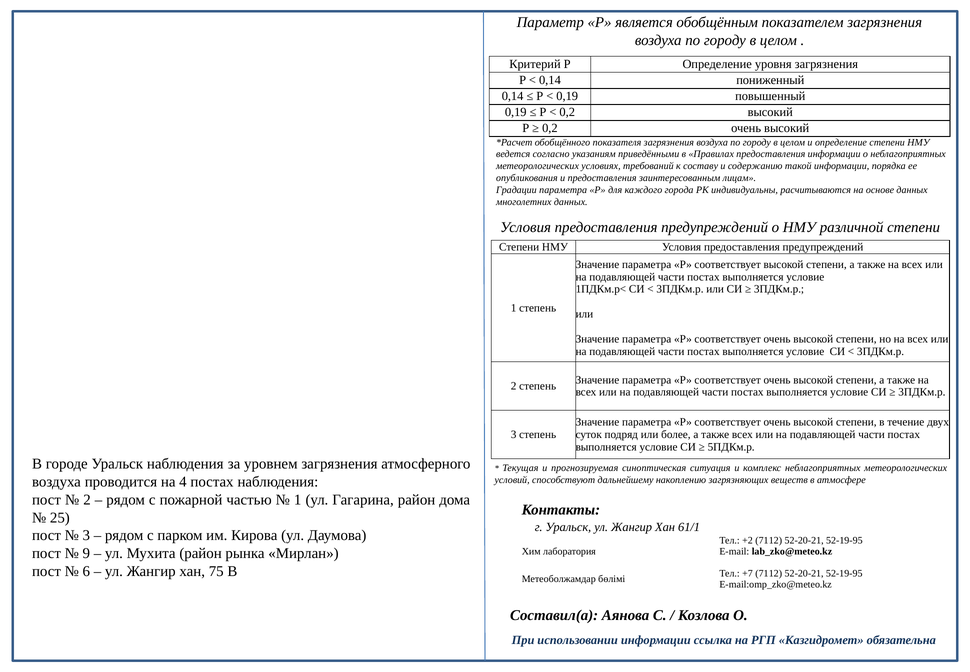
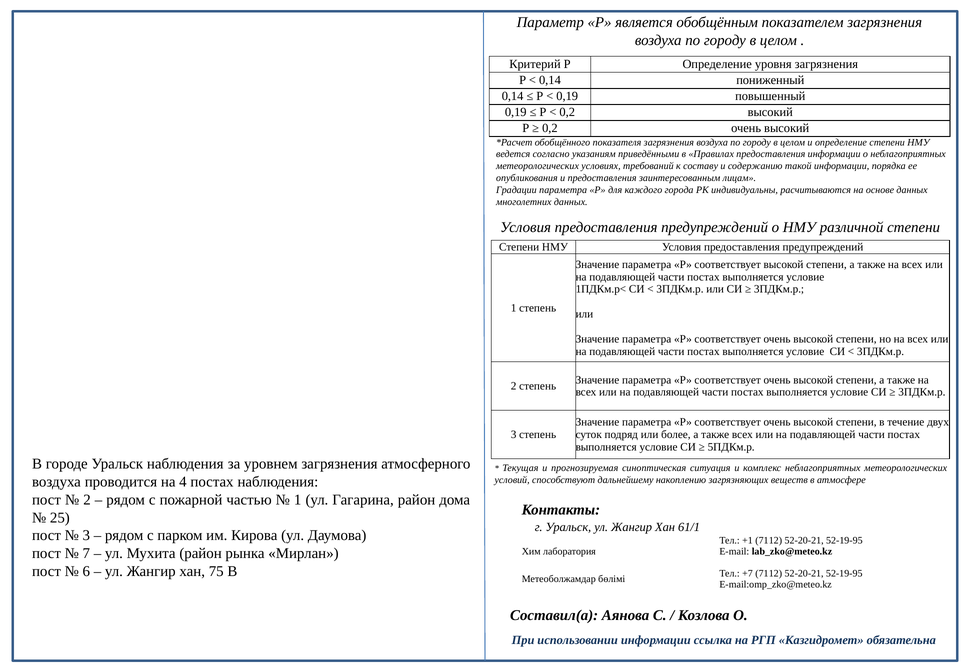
+2: +2 -> +1 (747, 540)
9: 9 -> 7 (86, 553)
